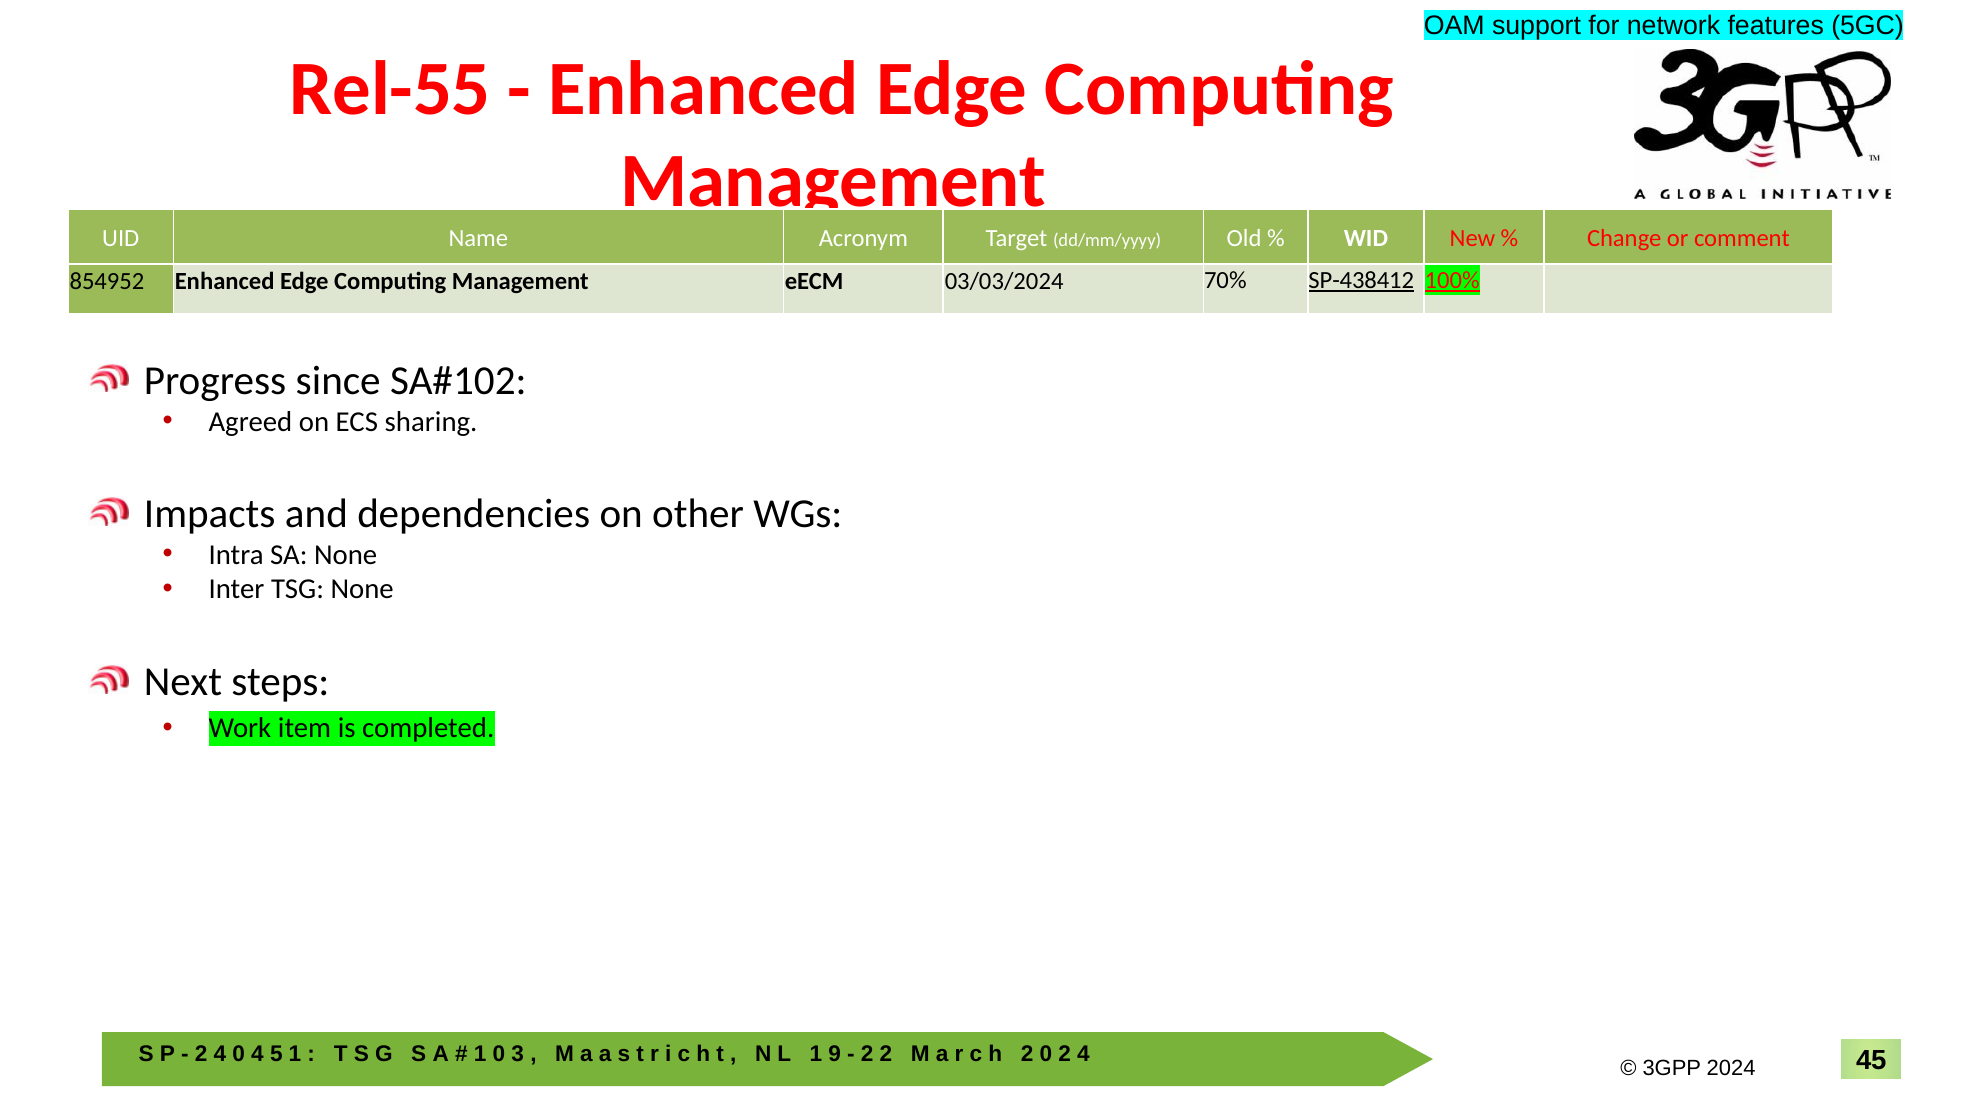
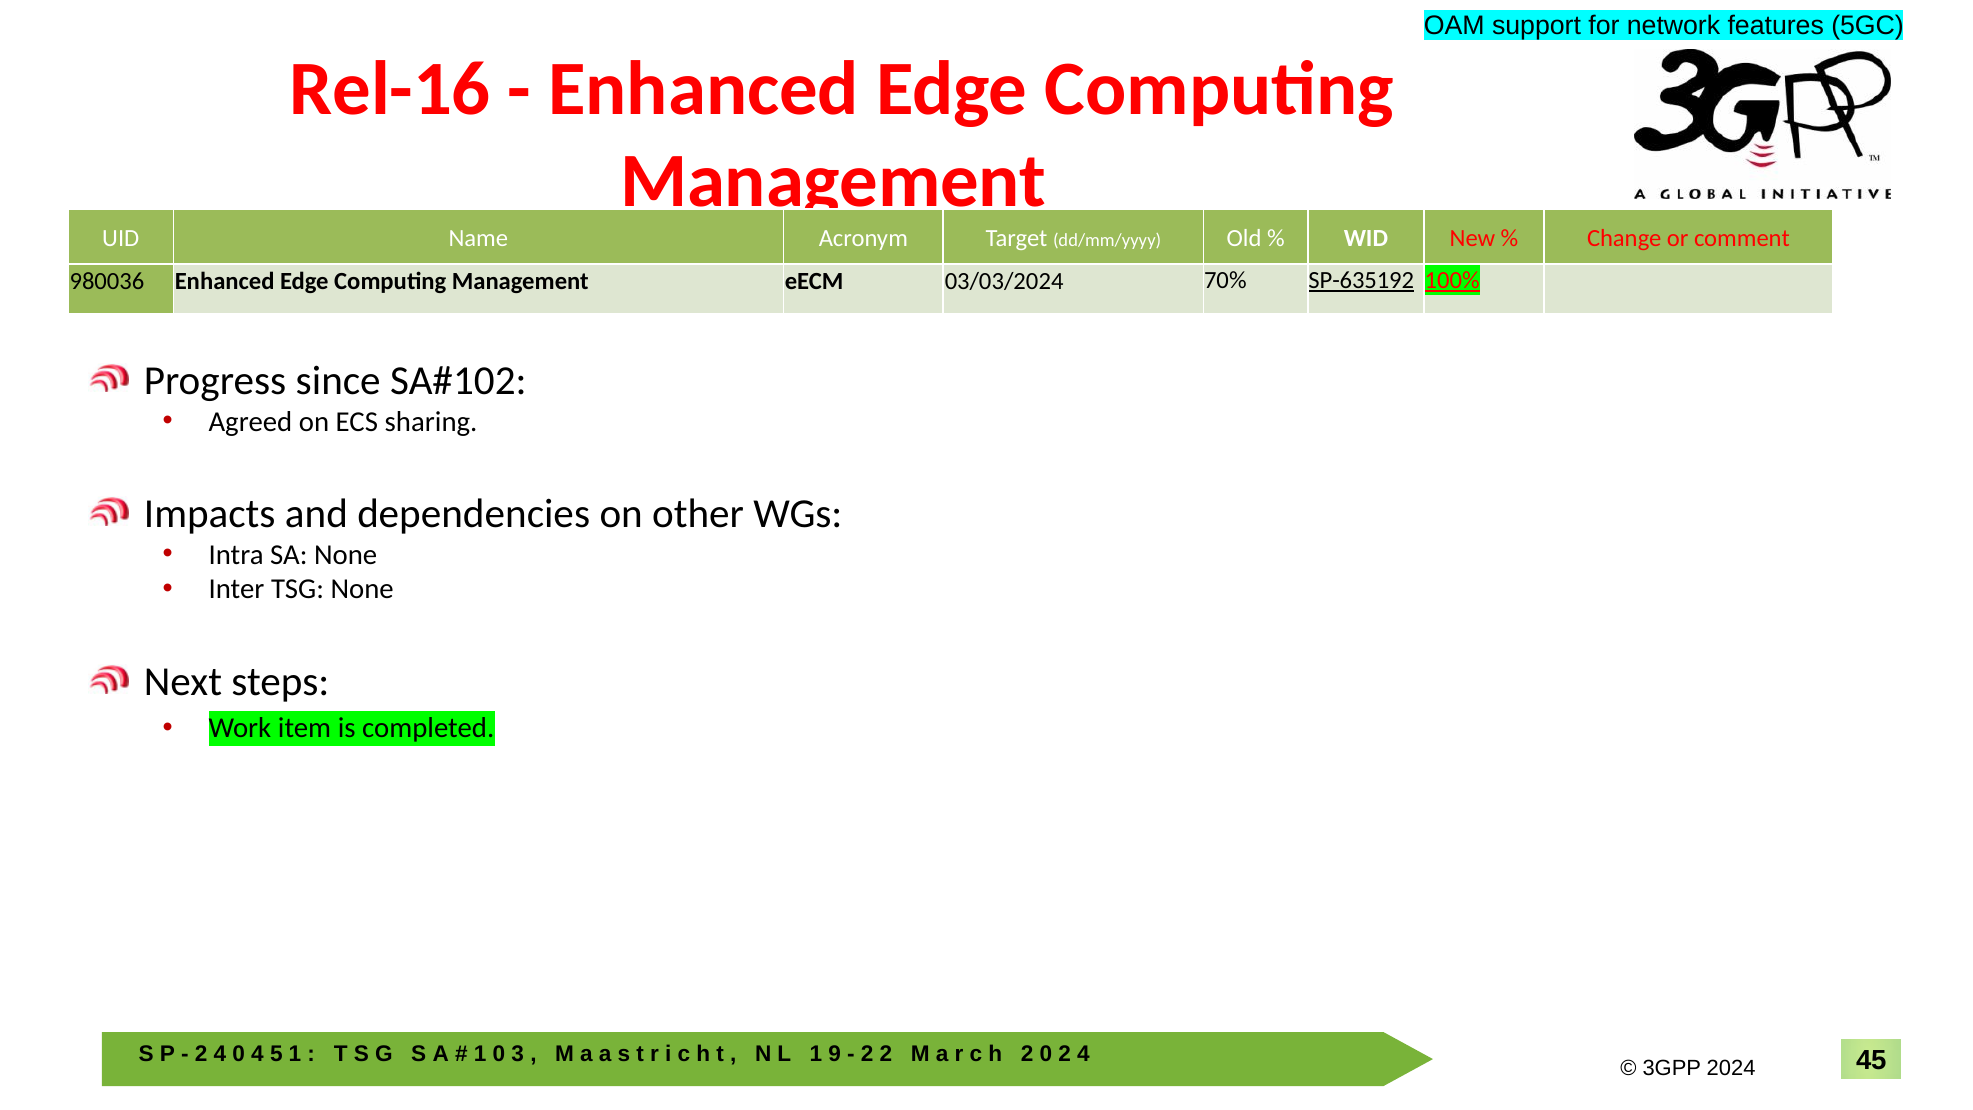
Rel-55: Rel-55 -> Rel-16 (390, 89)
854952: 854952 -> 980036 (107, 281)
SP-438412: SP-438412 -> SP-635192 (1361, 280)
